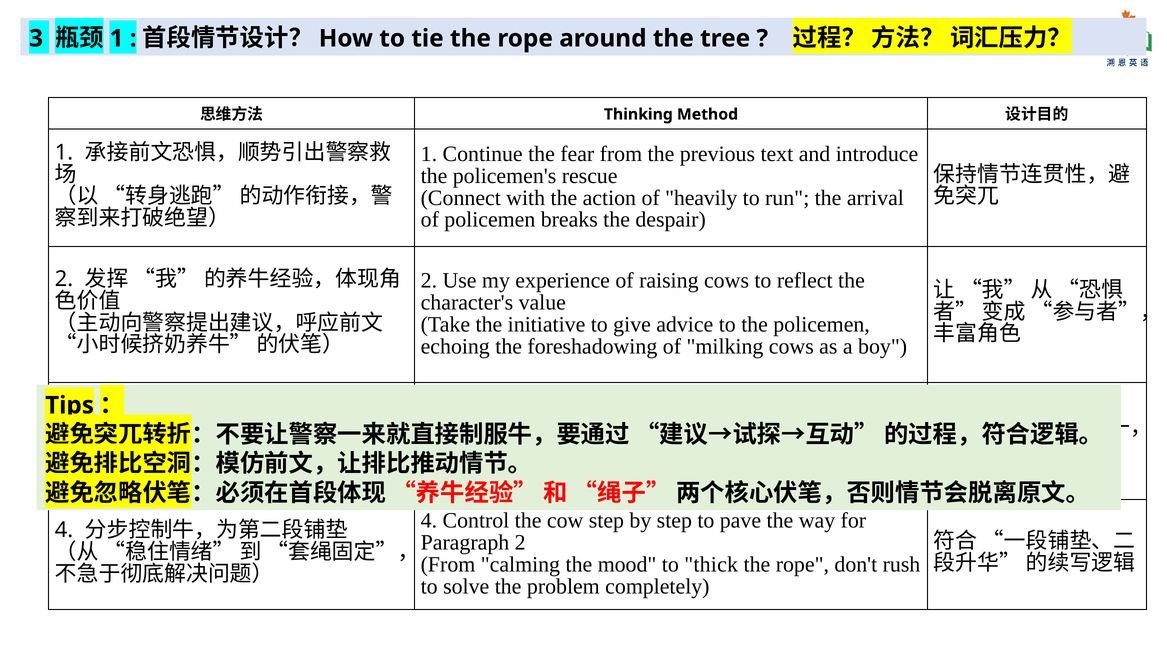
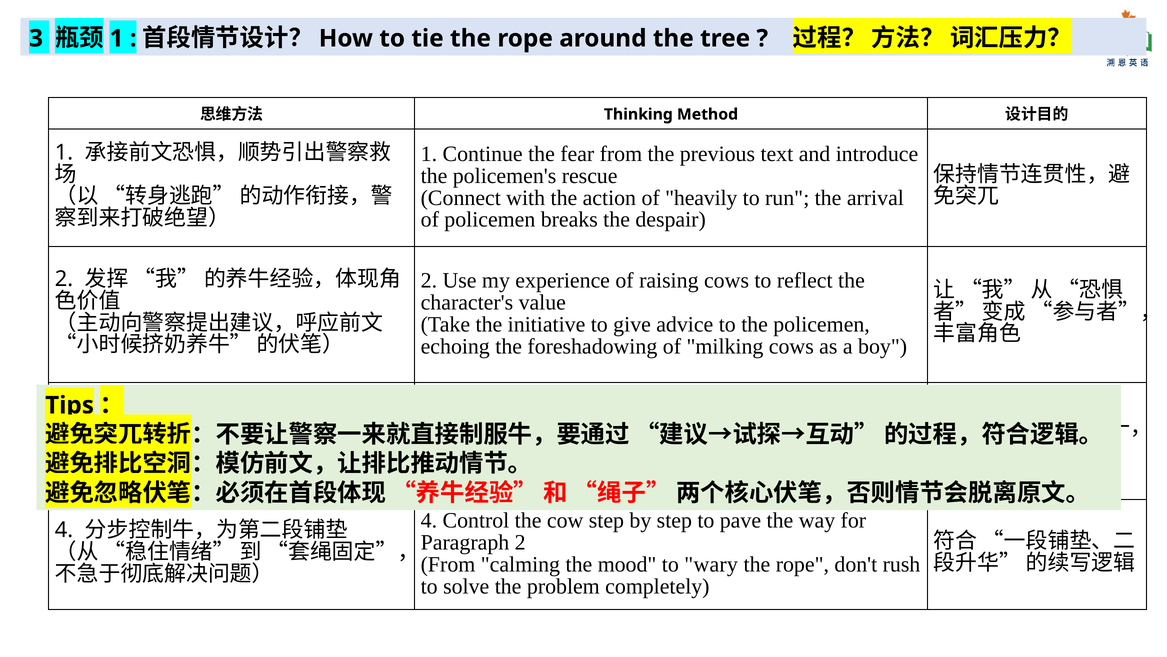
thick: thick -> wary (711, 564)
